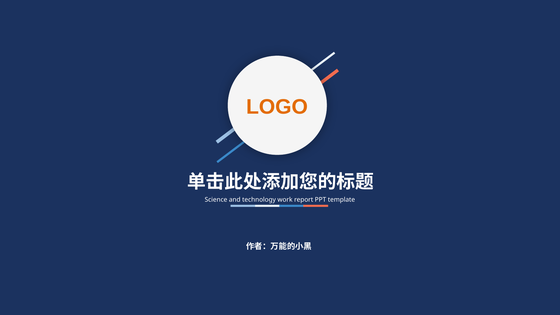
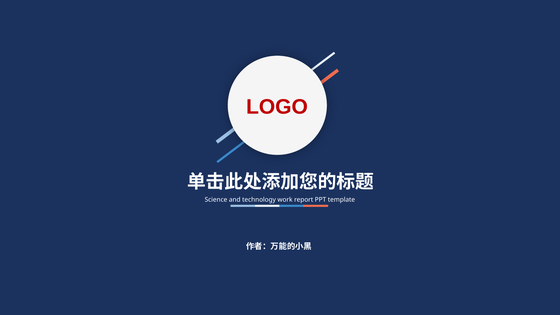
LOGO colour: orange -> red (277, 107)
